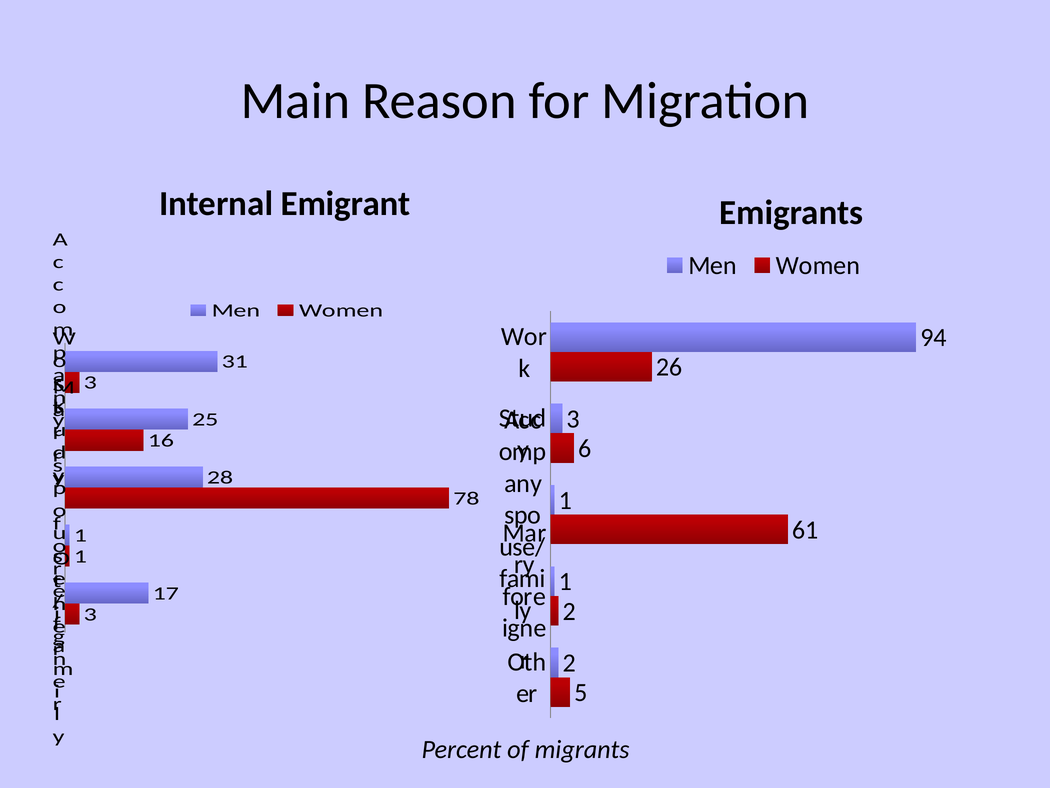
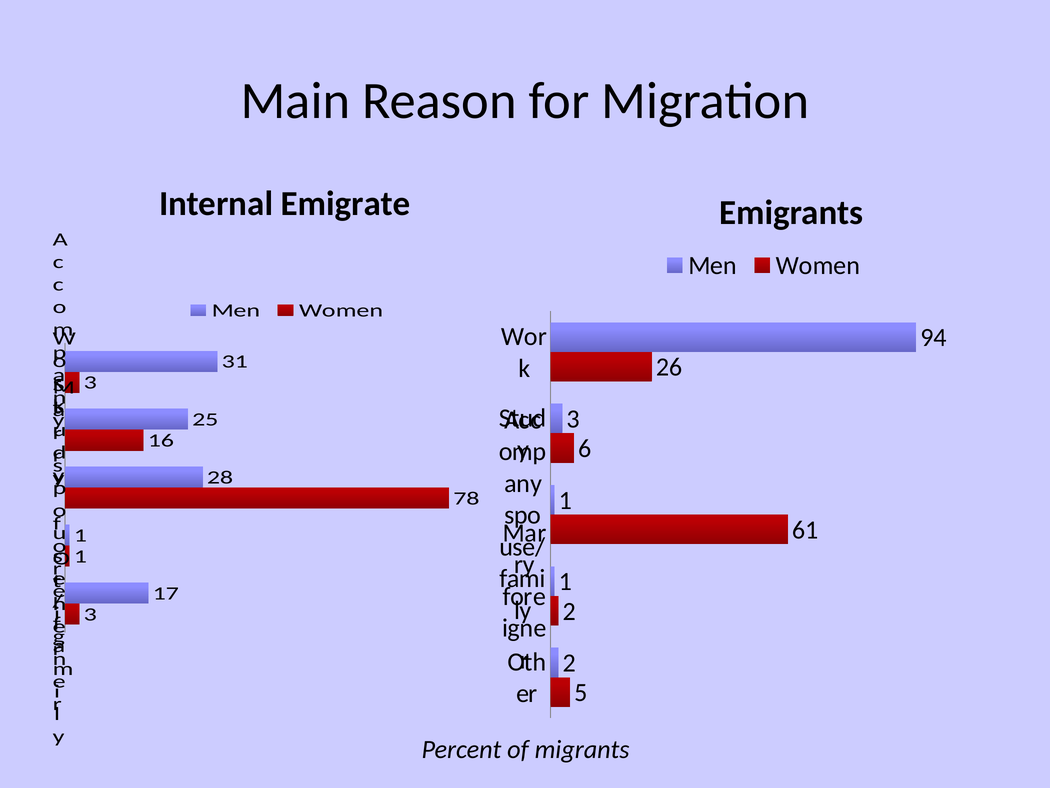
Emigrant: Emigrant -> Emigrate (346, 204)
